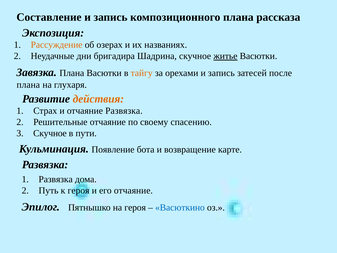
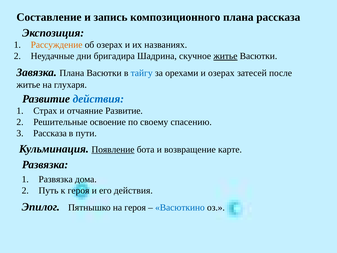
тайгу colour: orange -> blue (142, 73)
орехами и запись: запись -> озерах (221, 73)
плана: плана -> житье (28, 85)
действия colour: orange -> blue (98, 99)
отчаяние Развязка: Развязка -> Развитие (124, 111)
Решительные отчаяние: отчаяние -> освоение (108, 122)
Скучное: Скучное -> Рассказа (50, 133)
Появление underline: none -> present (113, 149)
его отчаяние: отчаяние -> действия (133, 190)
